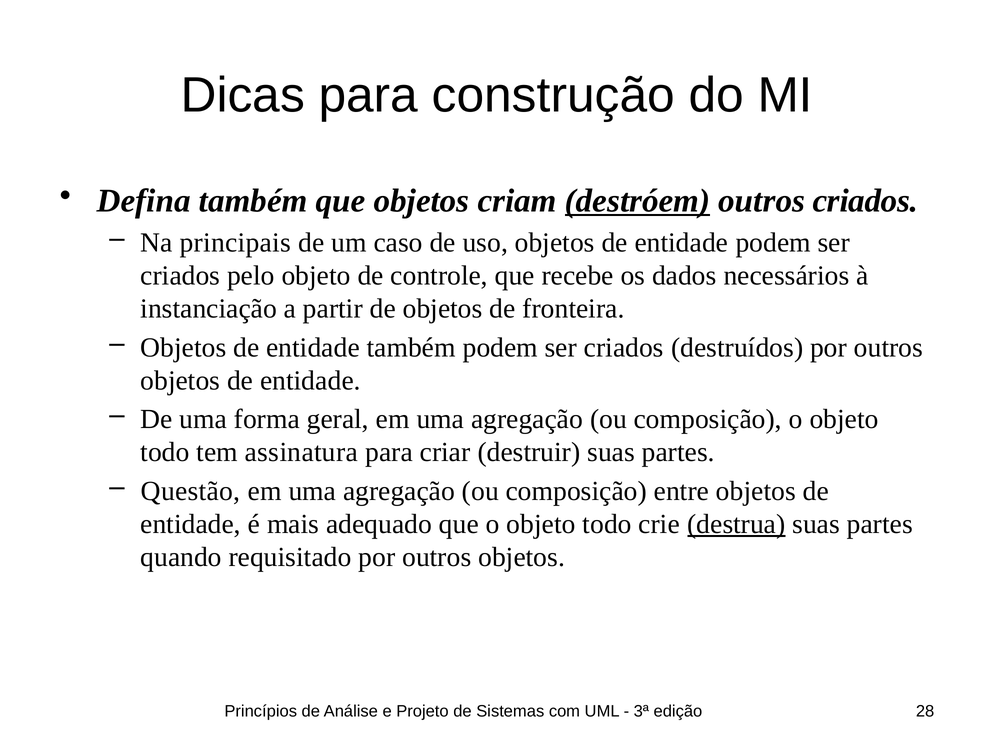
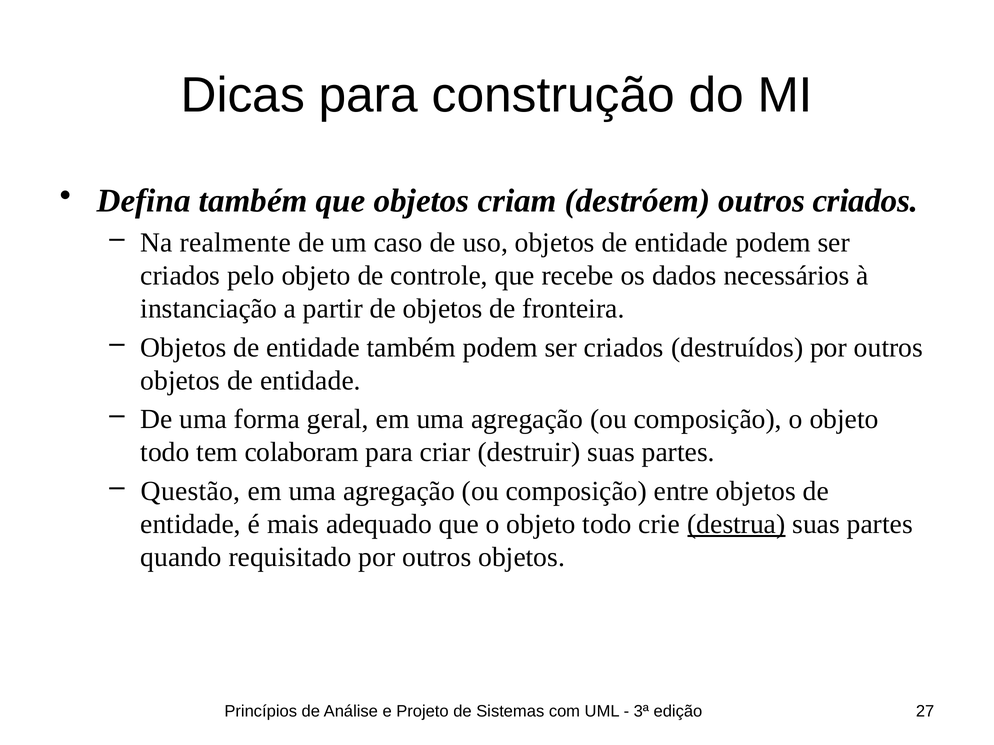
destróem underline: present -> none (637, 201)
principais: principais -> realmente (235, 243)
assinatura: assinatura -> colaboram (302, 453)
28: 28 -> 27 (925, 712)
